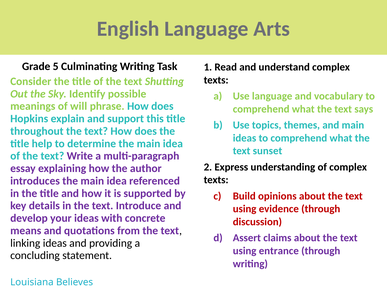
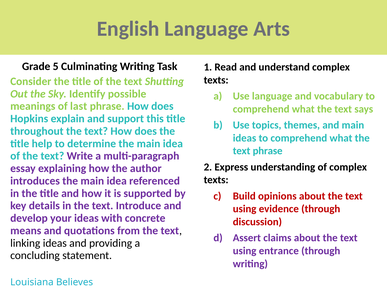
will: will -> last (79, 106)
text sunset: sunset -> phrase (268, 151)
